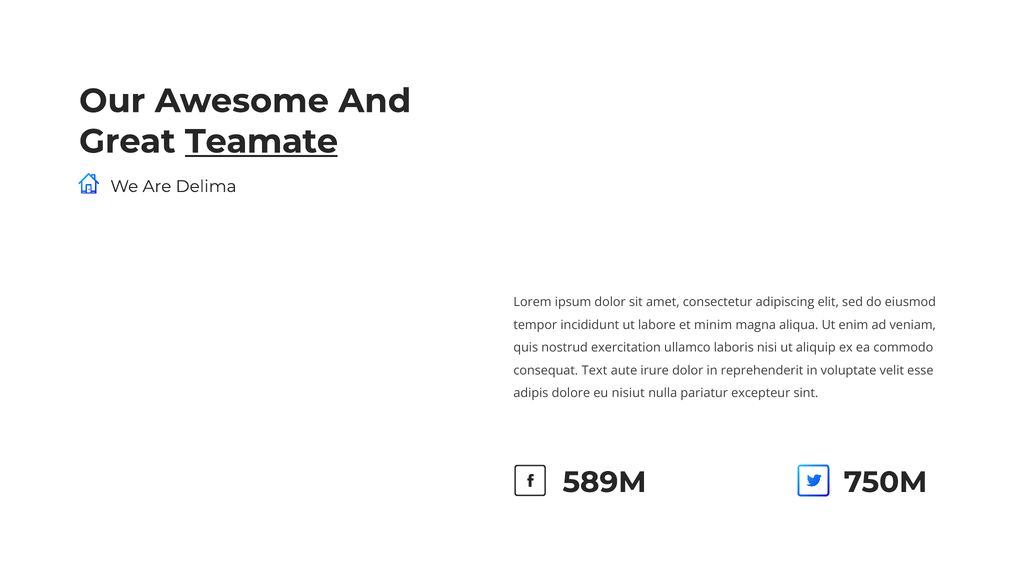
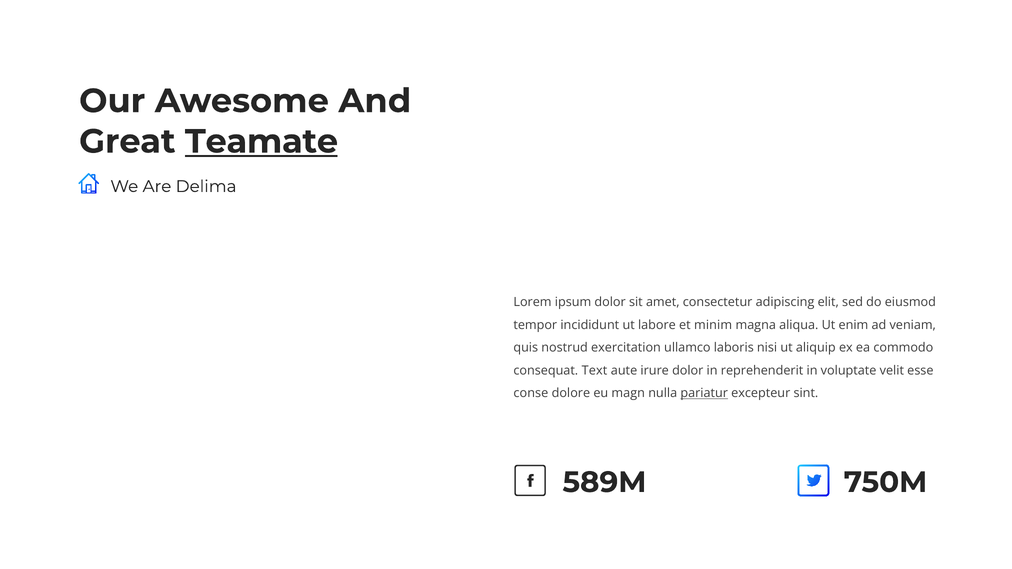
adipis: adipis -> conse (531, 393)
nisiut: nisiut -> magn (628, 393)
pariatur underline: none -> present (704, 393)
